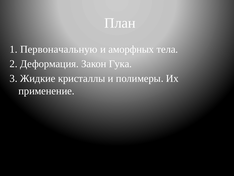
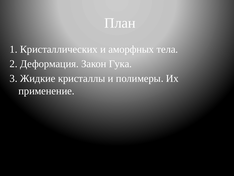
Первоначальную: Первоначальную -> Кристаллических (59, 49)
